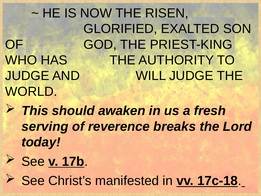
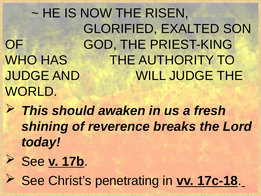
serving: serving -> shining (45, 126)
manifested: manifested -> penetrating (127, 181)
